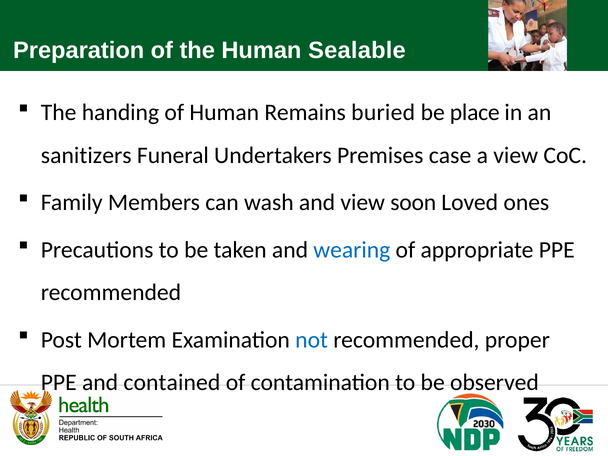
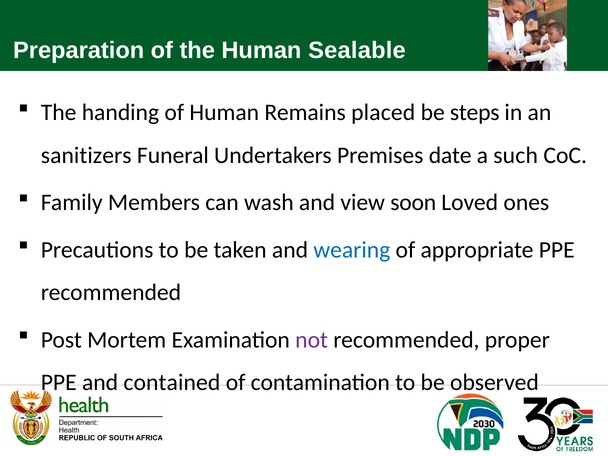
buried: buried -> placed (383, 113)
place: place -> steps (475, 113)
case: case -> date (450, 155)
a view: view -> such (516, 155)
not colour: blue -> purple (312, 340)
